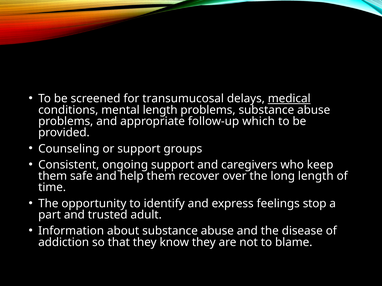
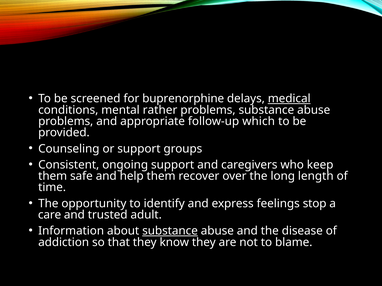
transumucosal: transumucosal -> buprenorphine (183, 99)
mental length: length -> rather (160, 110)
part: part -> care (50, 215)
substance underline: none -> present (170, 231)
